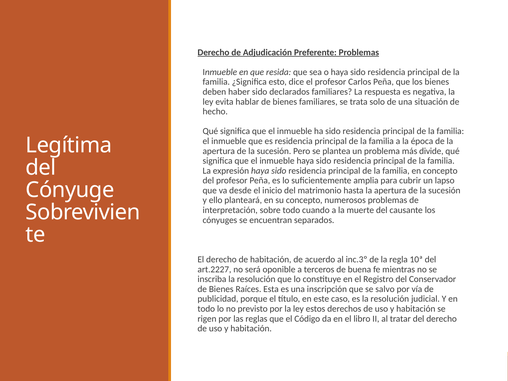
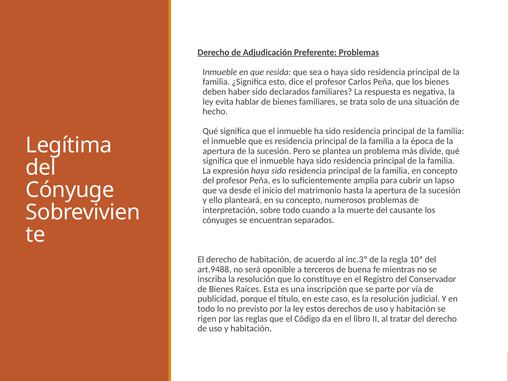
art.2227: art.2227 -> art.9488 (214, 269)
salvo: salvo -> parte (385, 289)
